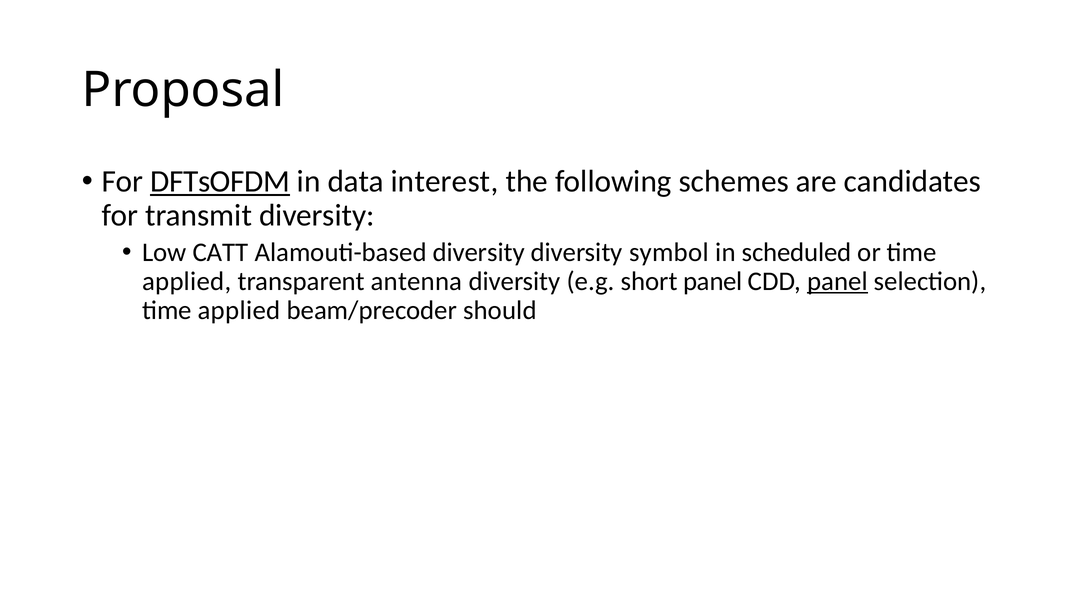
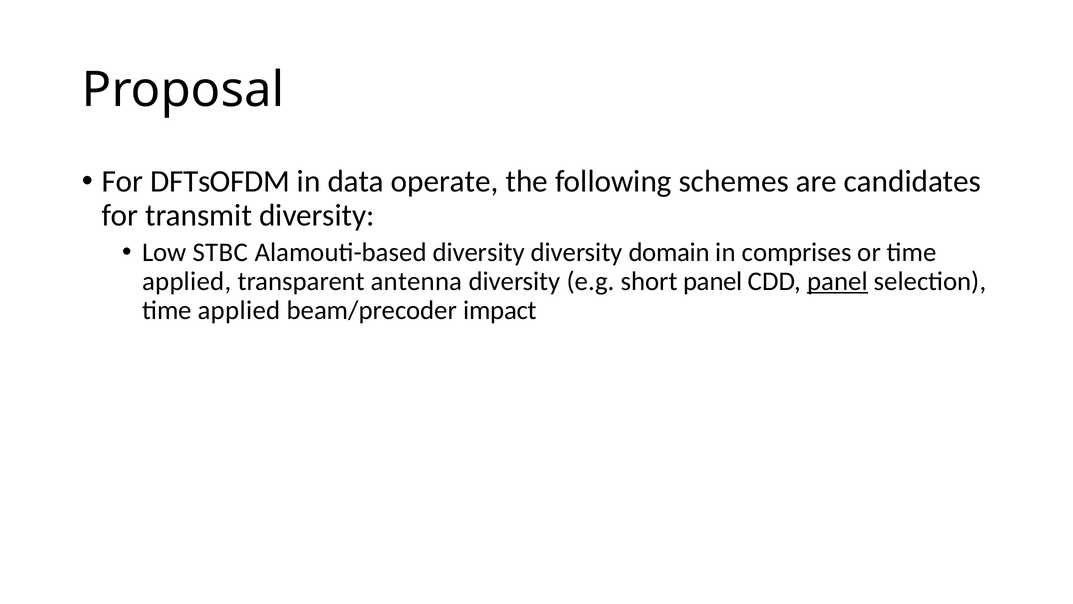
DFTsOFDM underline: present -> none (220, 181)
interest: interest -> operate (445, 181)
CATT: CATT -> STBC (220, 252)
symbol: symbol -> domain (669, 252)
scheduled: scheduled -> comprises (797, 252)
should: should -> impact (500, 310)
